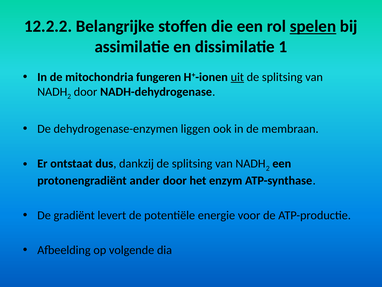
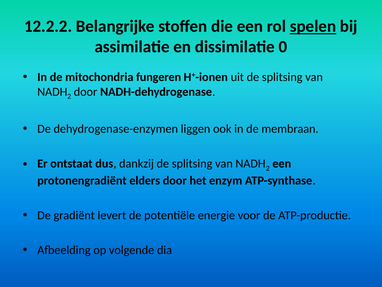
1: 1 -> 0 (283, 47)
uit underline: present -> none (237, 77)
ander: ander -> elders (145, 180)
